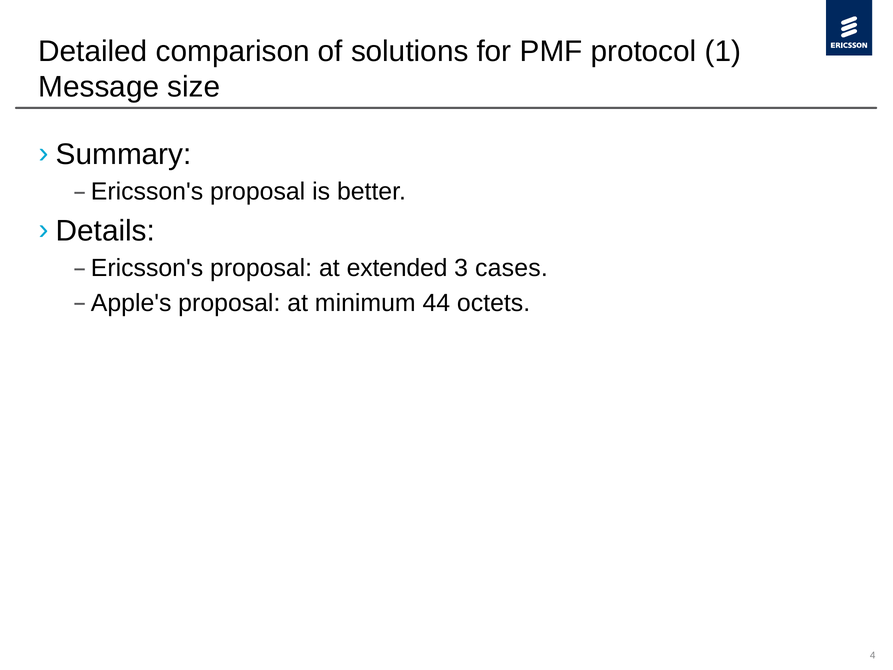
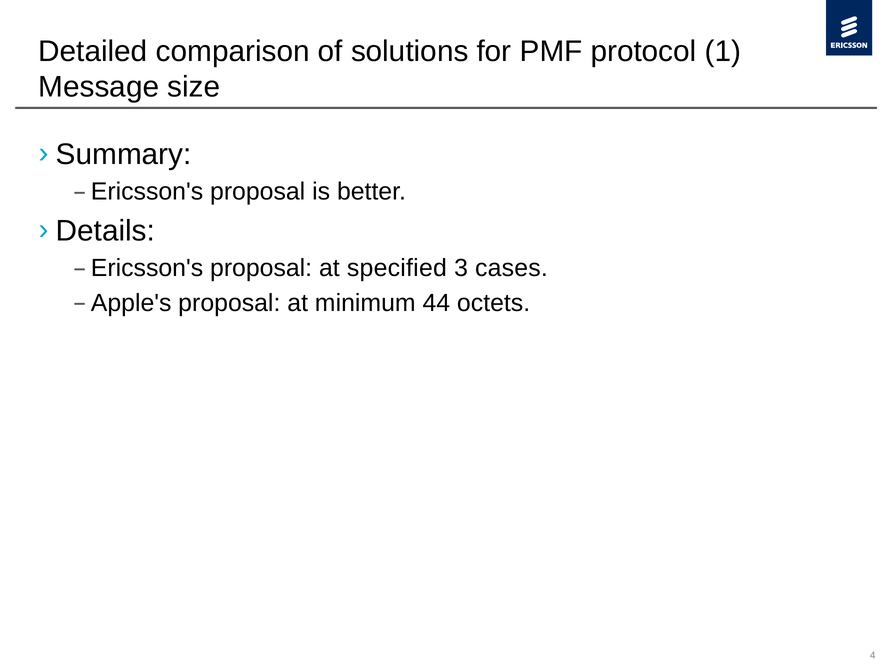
extended: extended -> specified (397, 268)
